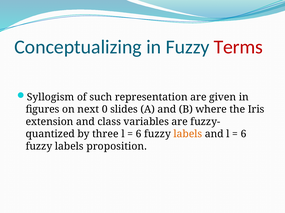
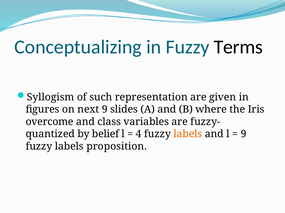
Terms colour: red -> black (238, 47)
next 0: 0 -> 9 (105, 110)
extension: extension -> overcome (50, 122)
three: three -> belief (106, 134)
6: 6 -> 4 (139, 134)
6: 6 -> 9 (244, 134)
